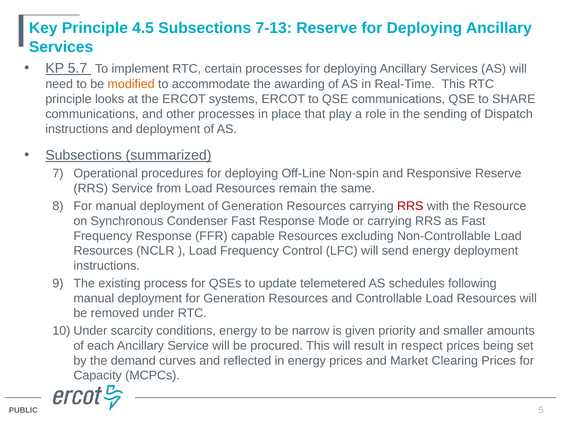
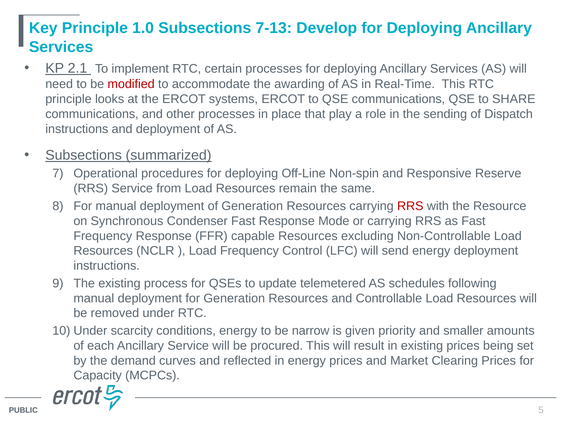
4.5: 4.5 -> 1.0 (143, 28)
7-13 Reserve: Reserve -> Develop (327, 28)
5.7: 5.7 -> 2.1 (77, 68)
modified colour: orange -> red (131, 84)
in respect: respect -> existing (422, 346)
